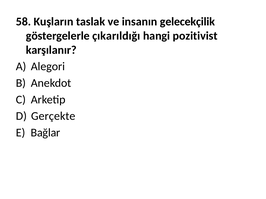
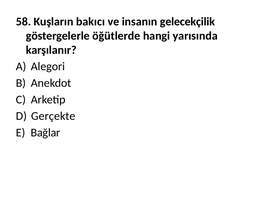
taslak: taslak -> bakıcı (91, 22)
çıkarıldığı: çıkarıldığı -> öğütlerde (116, 36)
pozitivist: pozitivist -> yarısında (195, 36)
